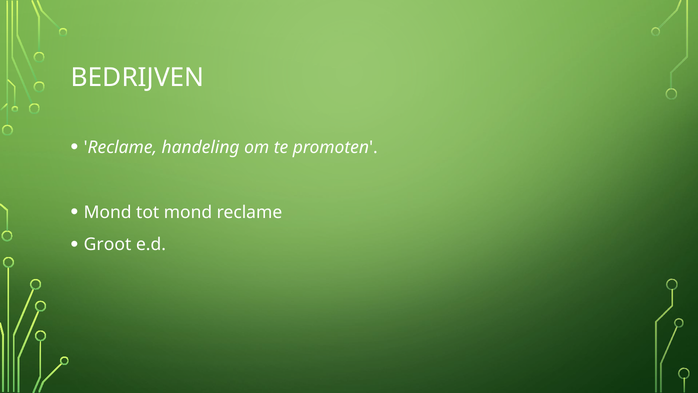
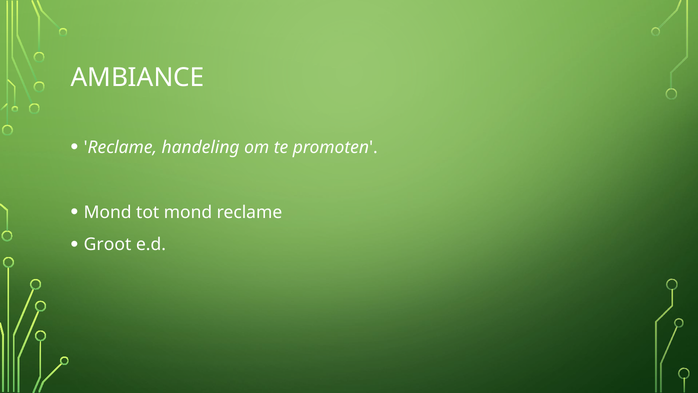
BEDRIJVEN: BEDRIJVEN -> AMBIANCE (138, 78)
